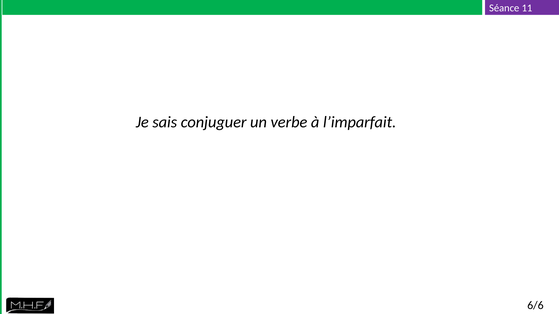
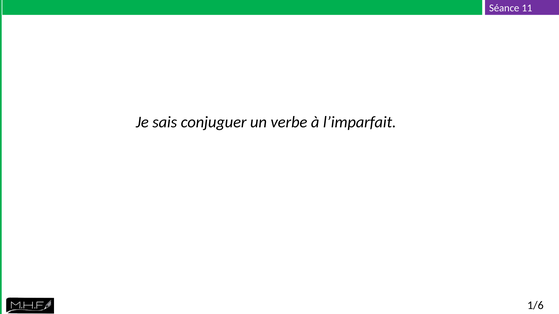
6/6: 6/6 -> 1/6 (535, 306)
